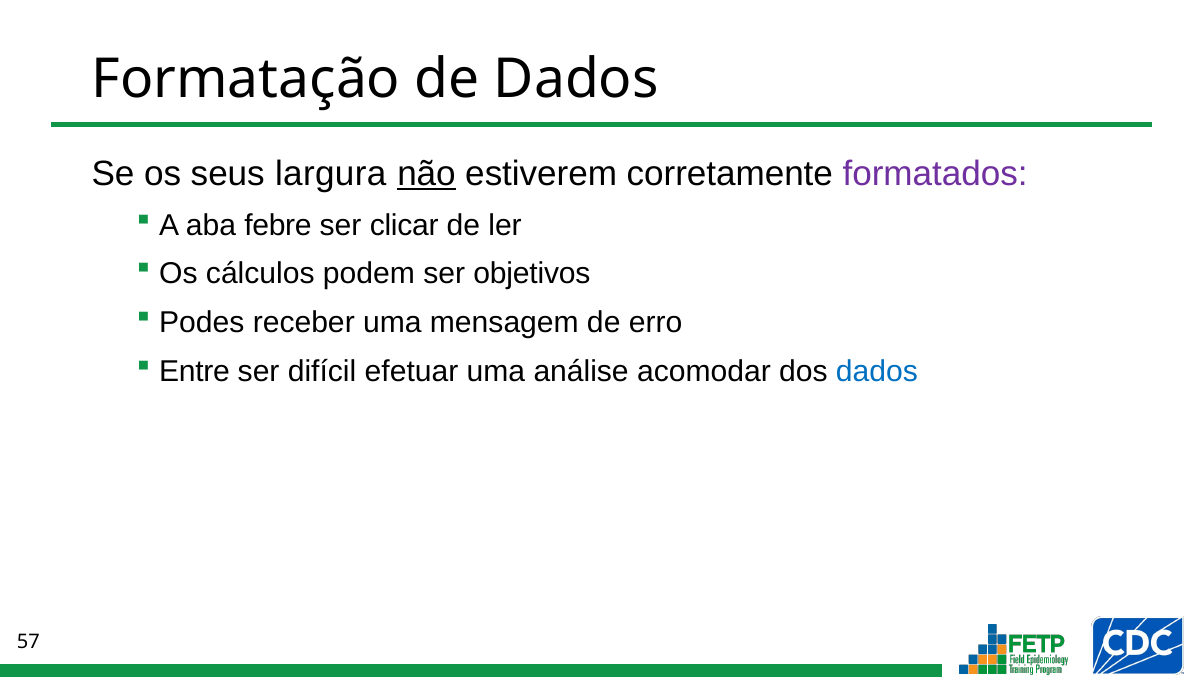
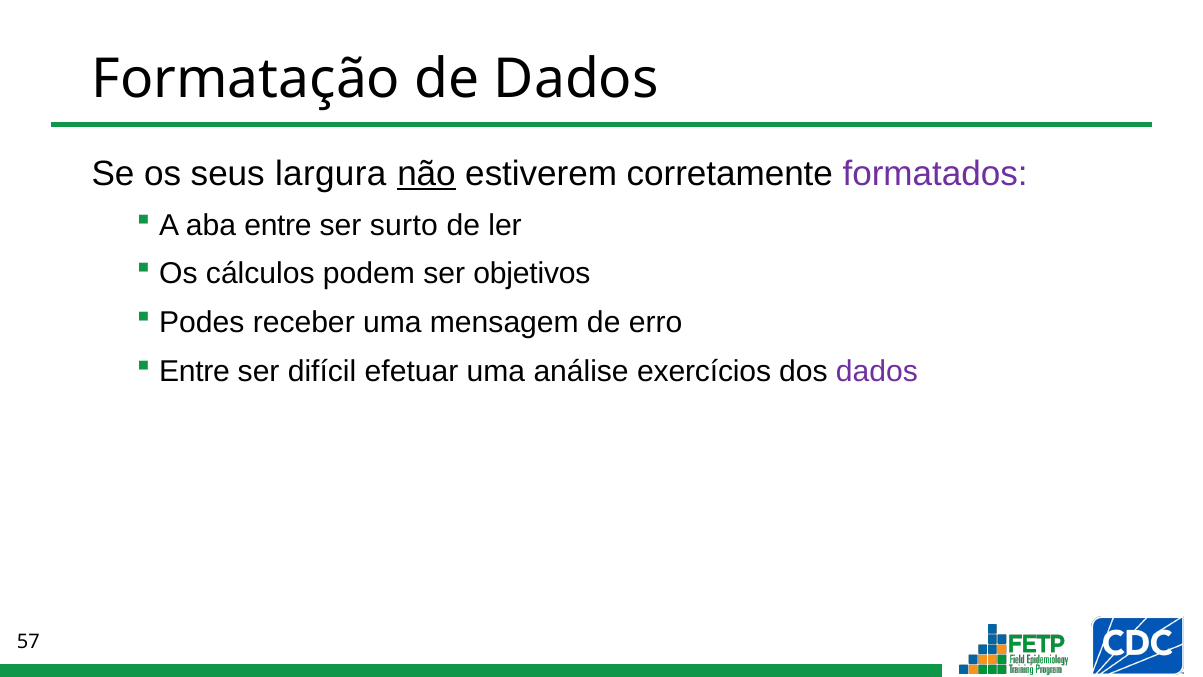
aba febre: febre -> entre (278, 225)
clicar: clicar -> surto (404, 225)
acomodar: acomodar -> exercícios (704, 371)
dados colour: blue -> purple (877, 371)
